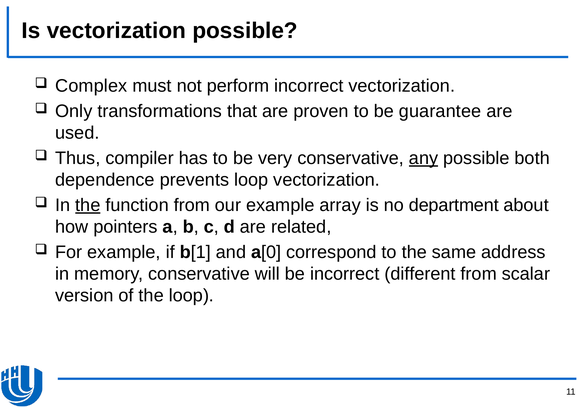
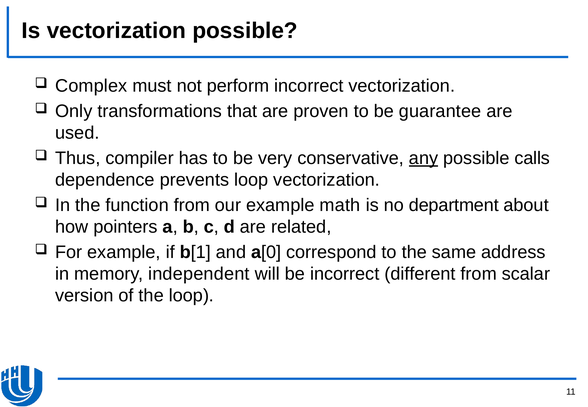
both: both -> calls (532, 158)
the underline: present -> none (88, 205)
array: array -> math (340, 205)
memory conservative: conservative -> independent (199, 274)
